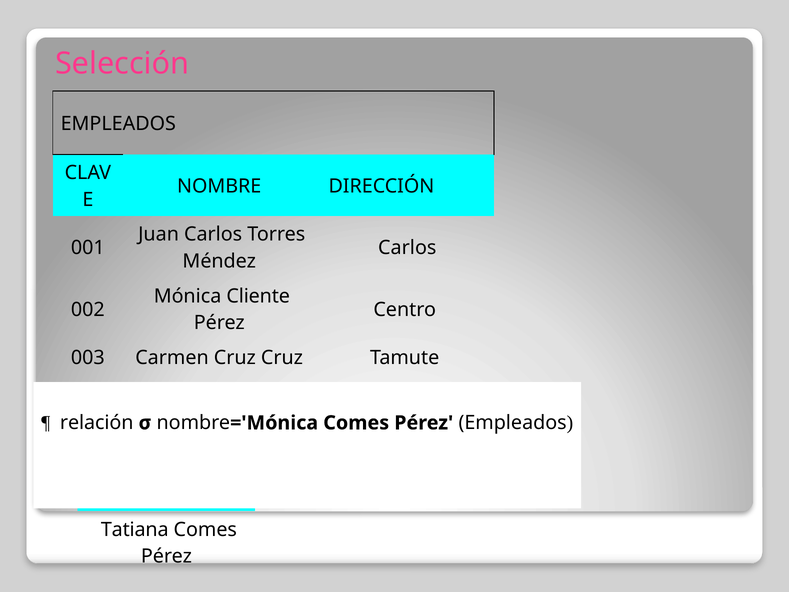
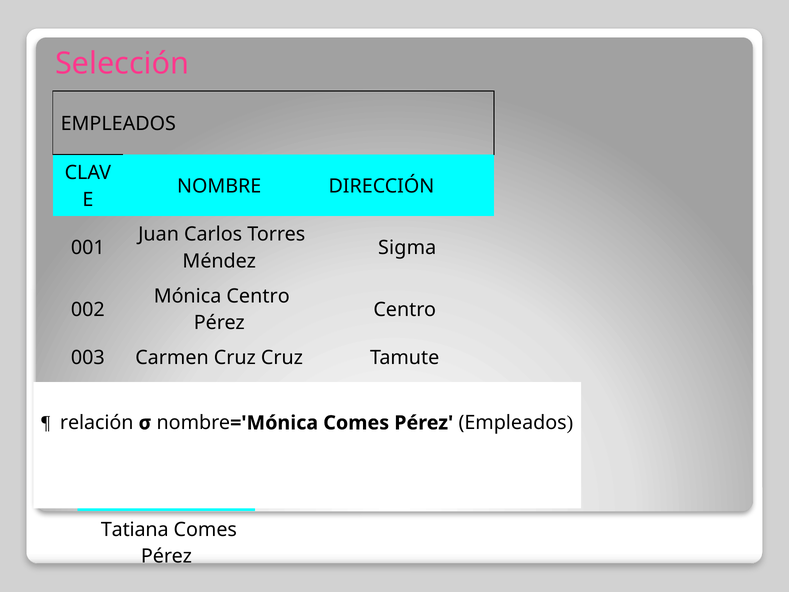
Carlos: Carlos -> Sigma (407, 248)
Mónica Cliente: Cliente -> Centro (258, 296)
